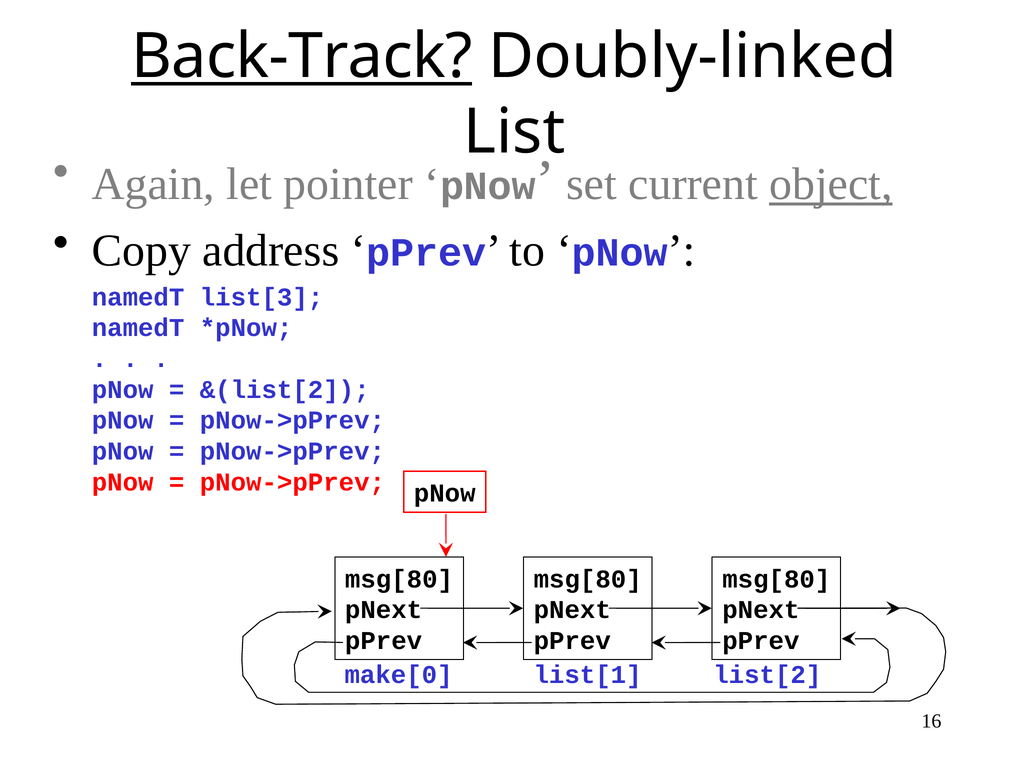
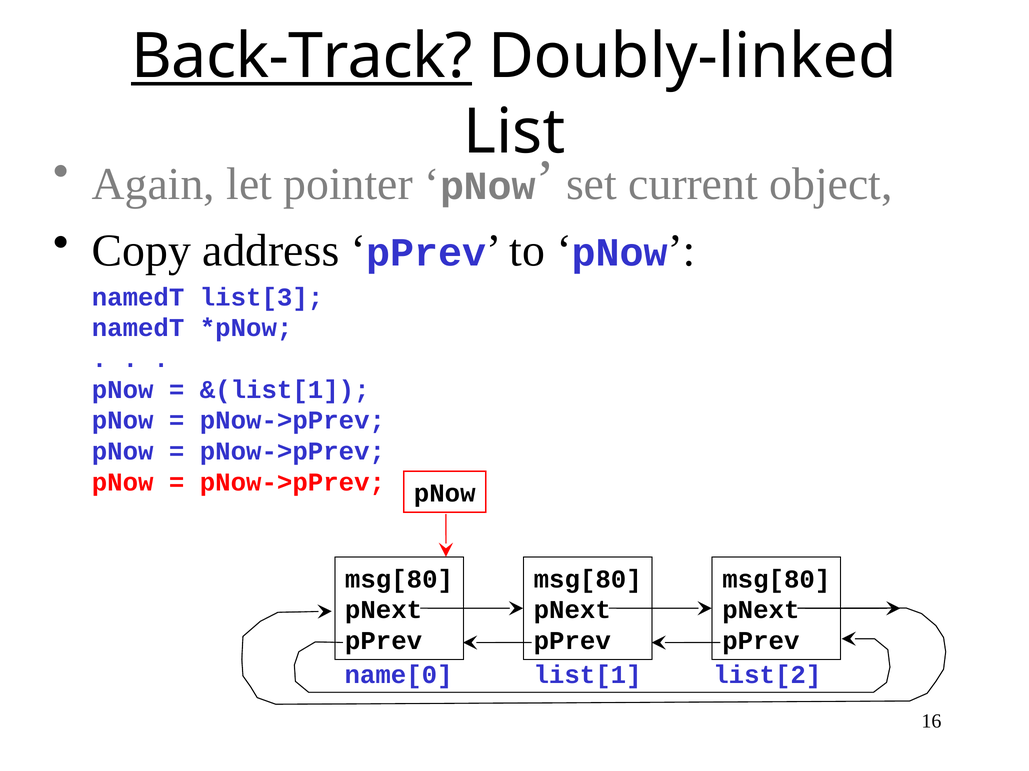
object underline: present -> none (831, 184)
&(list[2: &(list[2 -> &(list[1 (285, 390)
make[0: make[0 -> name[0 (399, 676)
